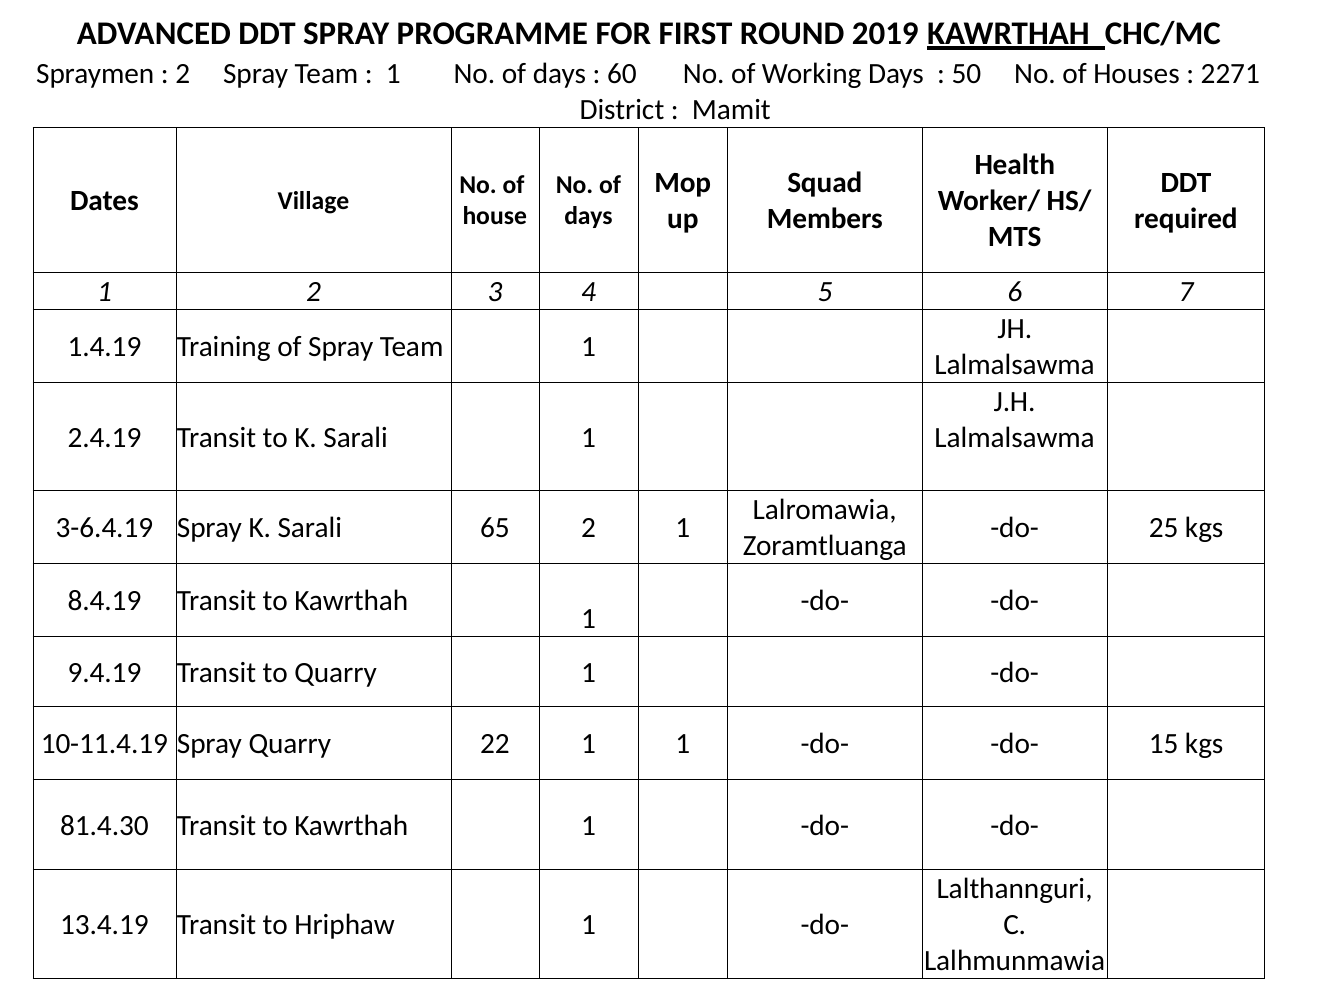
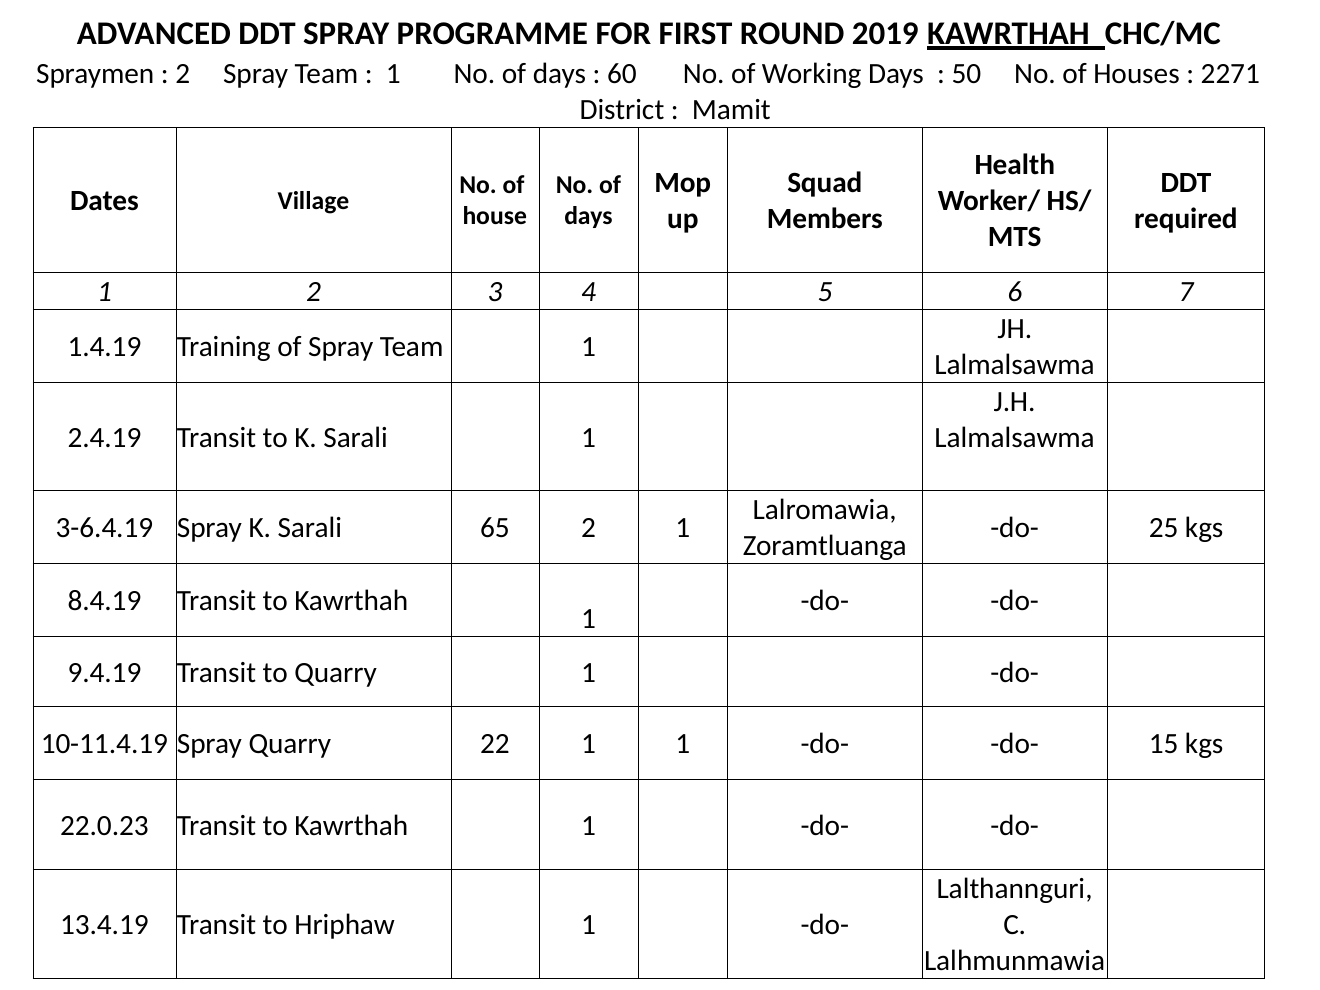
81.4.30: 81.4.30 -> 22.0.23 (104, 825)
